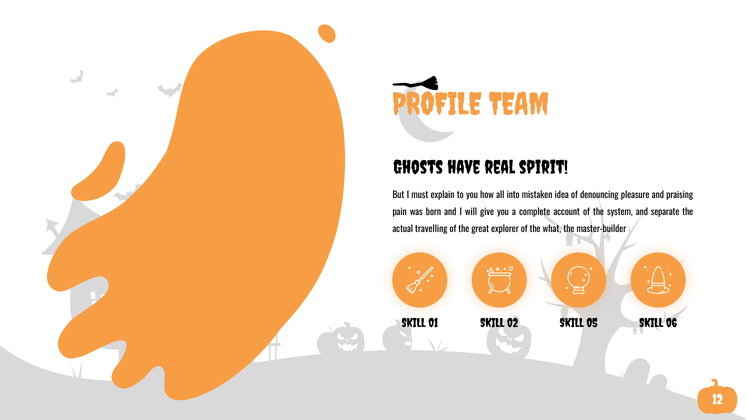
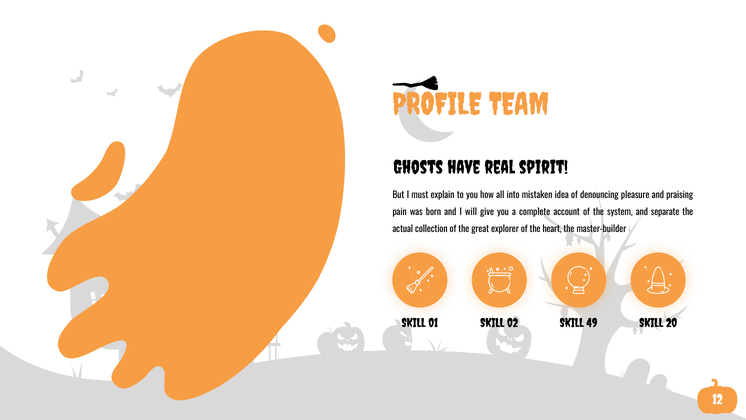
travelling: travelling -> collection (431, 229)
what: what -> heart (552, 229)
05: 05 -> 49 (592, 323)
06: 06 -> 20 (672, 323)
